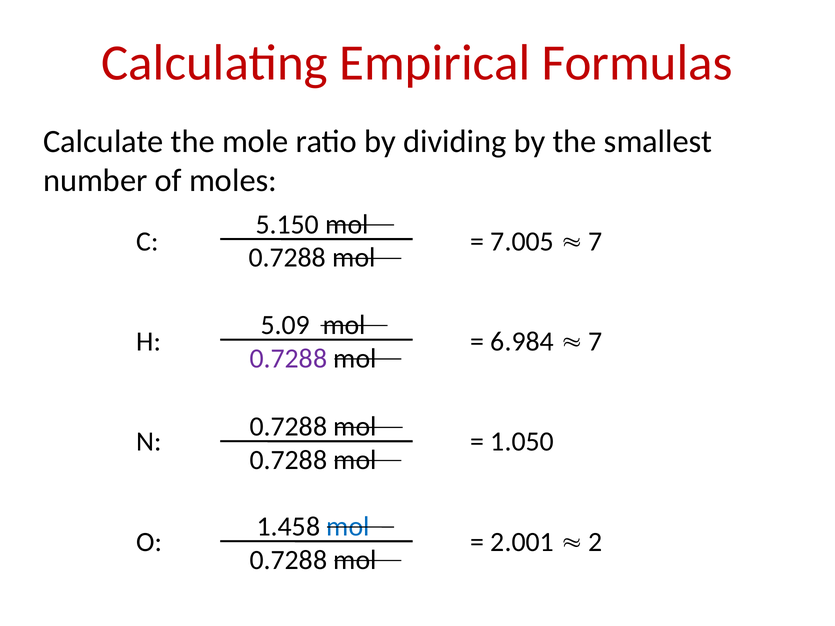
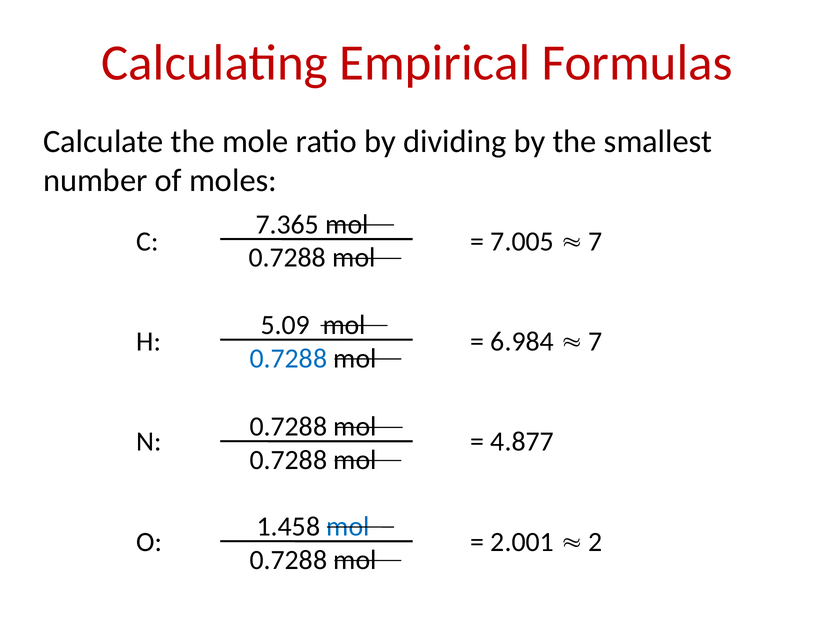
5.150: 5.150 -> 7.365 (287, 225)
0.7288 colour: purple -> blue (288, 359)
1.050: 1.050 -> 4.877 (522, 442)
